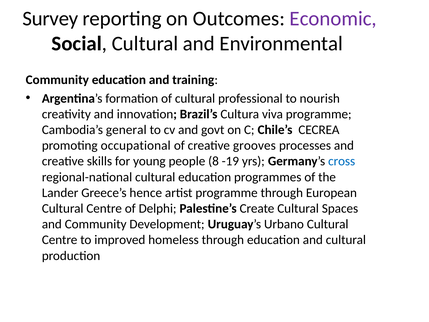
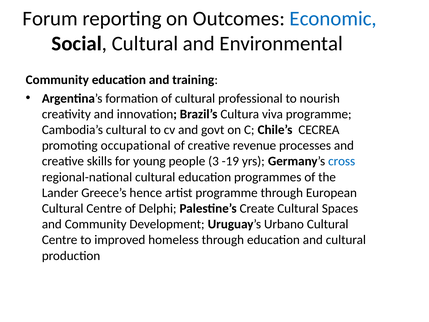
Survey: Survey -> Forum (50, 19)
Economic colour: purple -> blue (333, 19)
Cambodia’s general: general -> cultural (126, 130)
grooves: grooves -> revenue (254, 145)
8: 8 -> 3 (213, 161)
